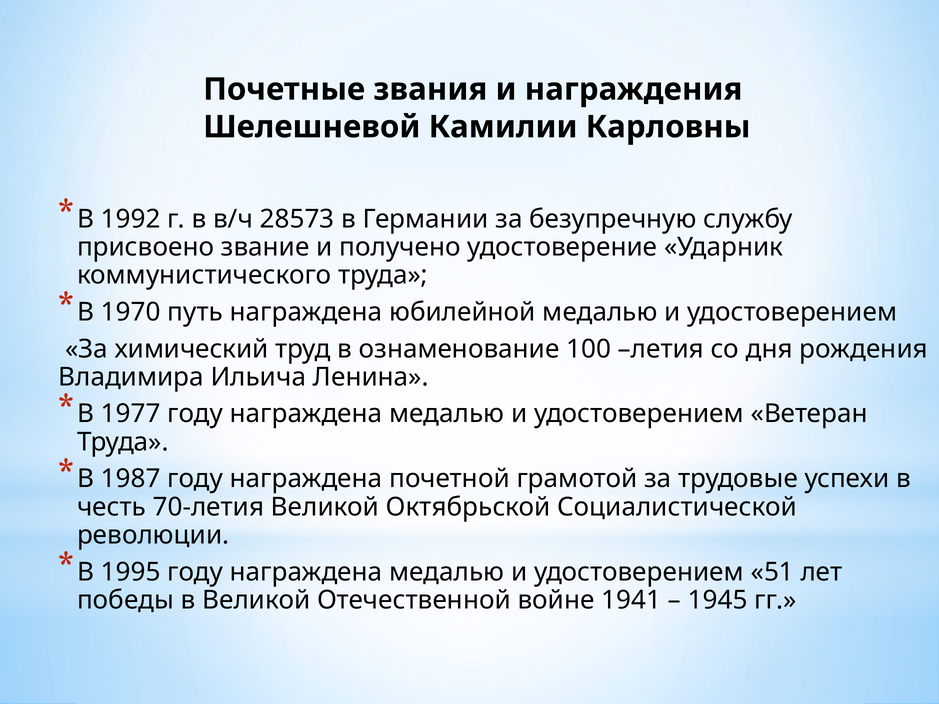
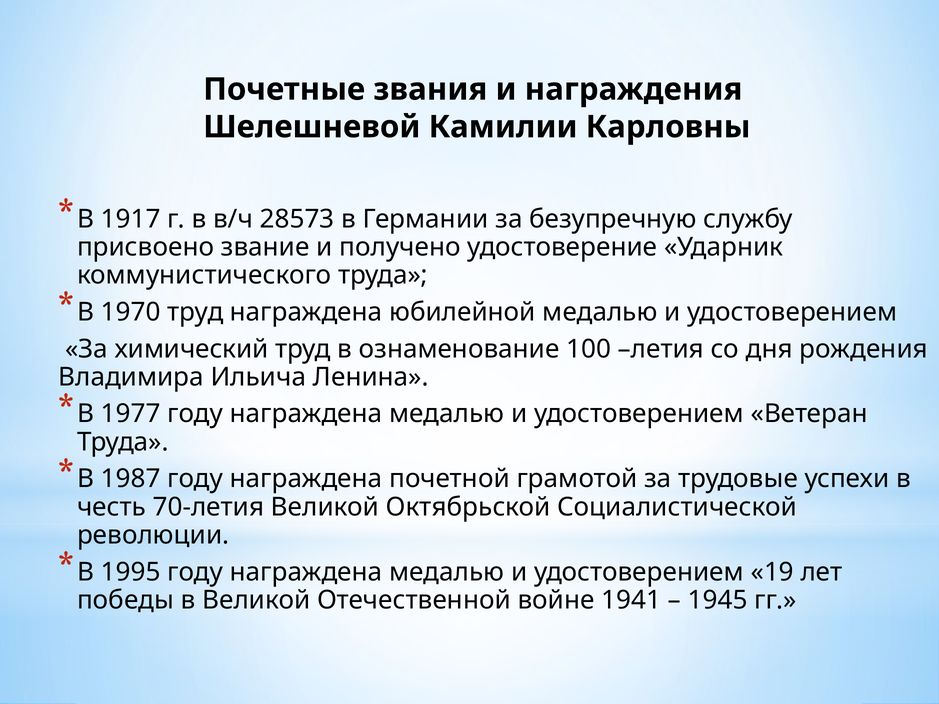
1992: 1992 -> 1917 (131, 219)
1970 путь: путь -> труд (195, 312)
51: 51 -> 19 (772, 572)
